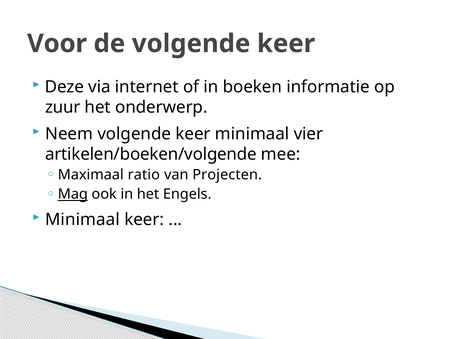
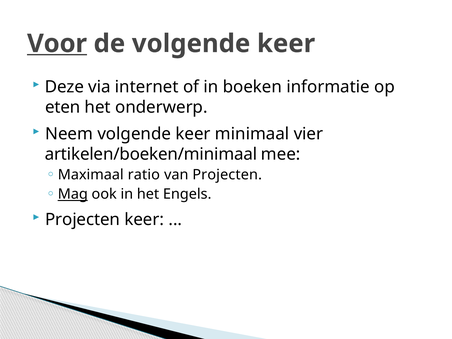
Voor underline: none -> present (57, 44)
zuur: zuur -> eten (63, 107)
artikelen/boeken/volgende: artikelen/boeken/volgende -> artikelen/boeken/minimaal (151, 154)
Minimaal: Minimaal -> Projecten (83, 219)
